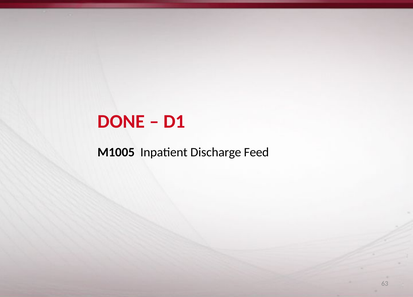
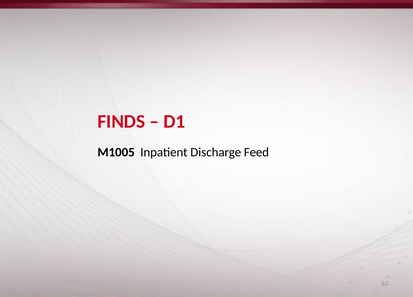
DONE: DONE -> FINDS (121, 122)
